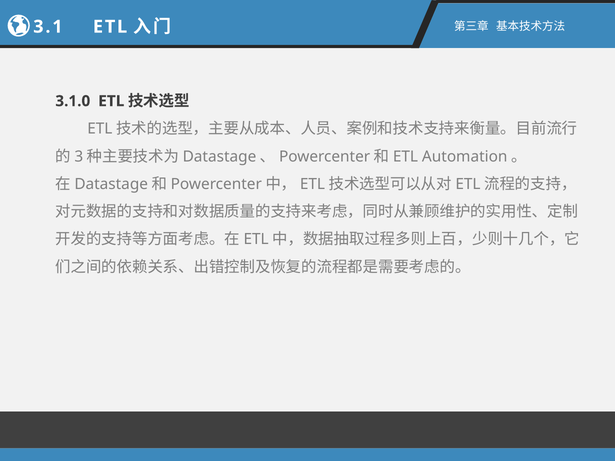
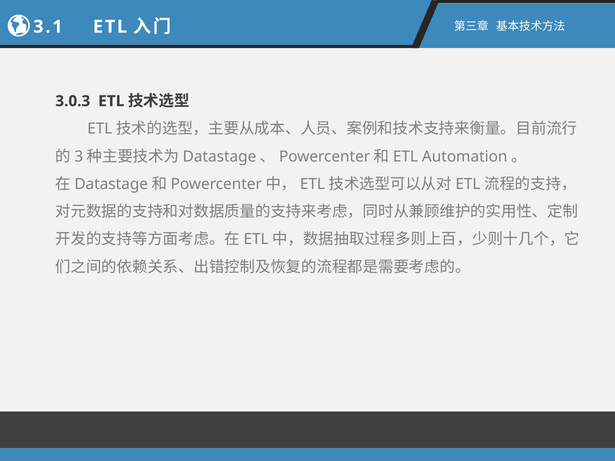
3.1.0: 3.1.0 -> 3.0.3 (73, 101)
